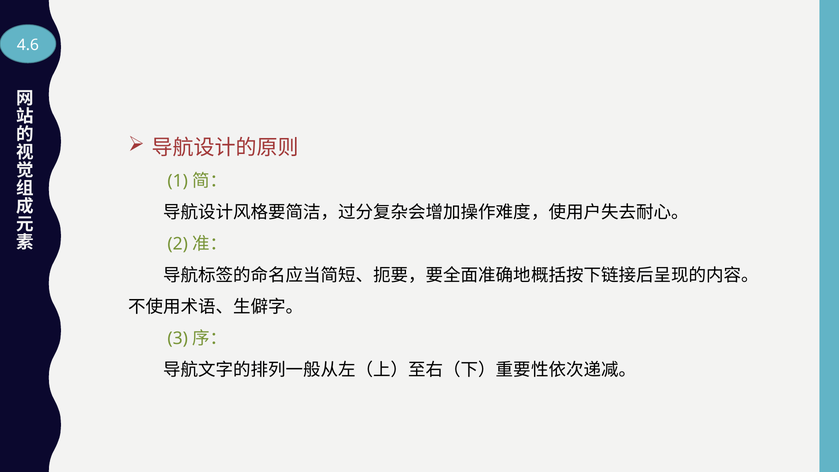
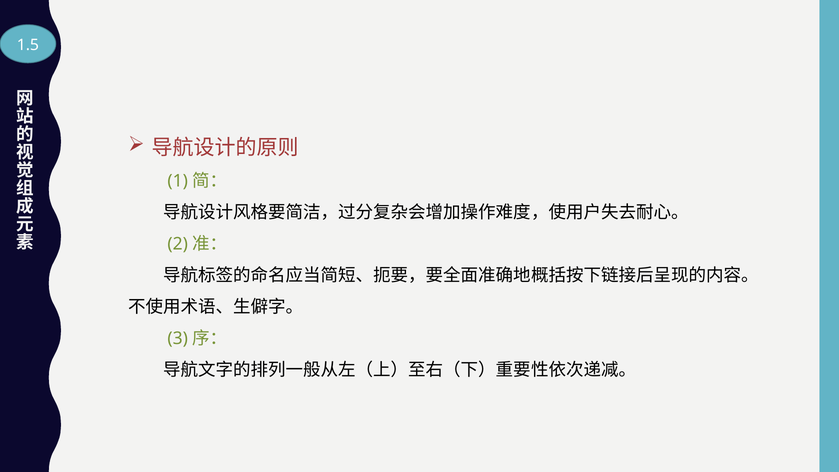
4.6: 4.6 -> 1.5 (28, 45)
